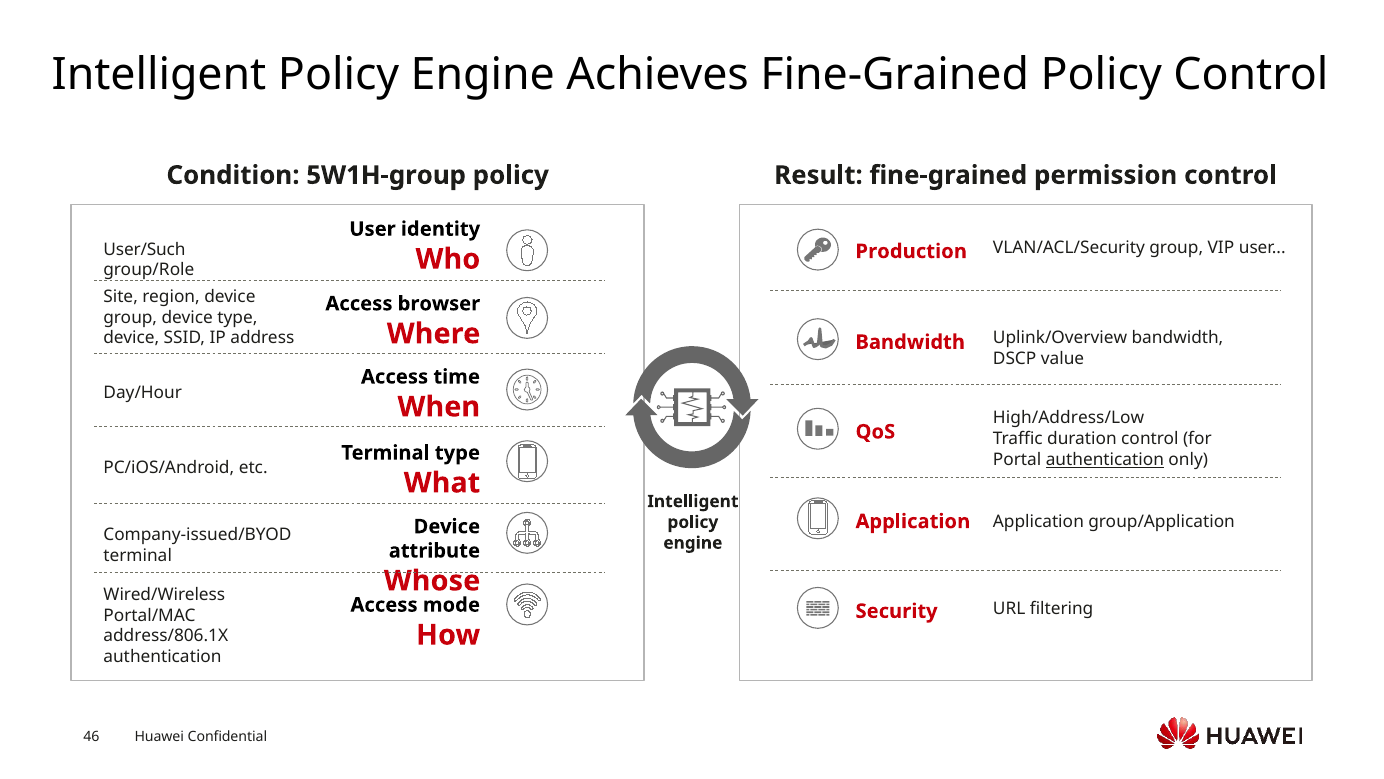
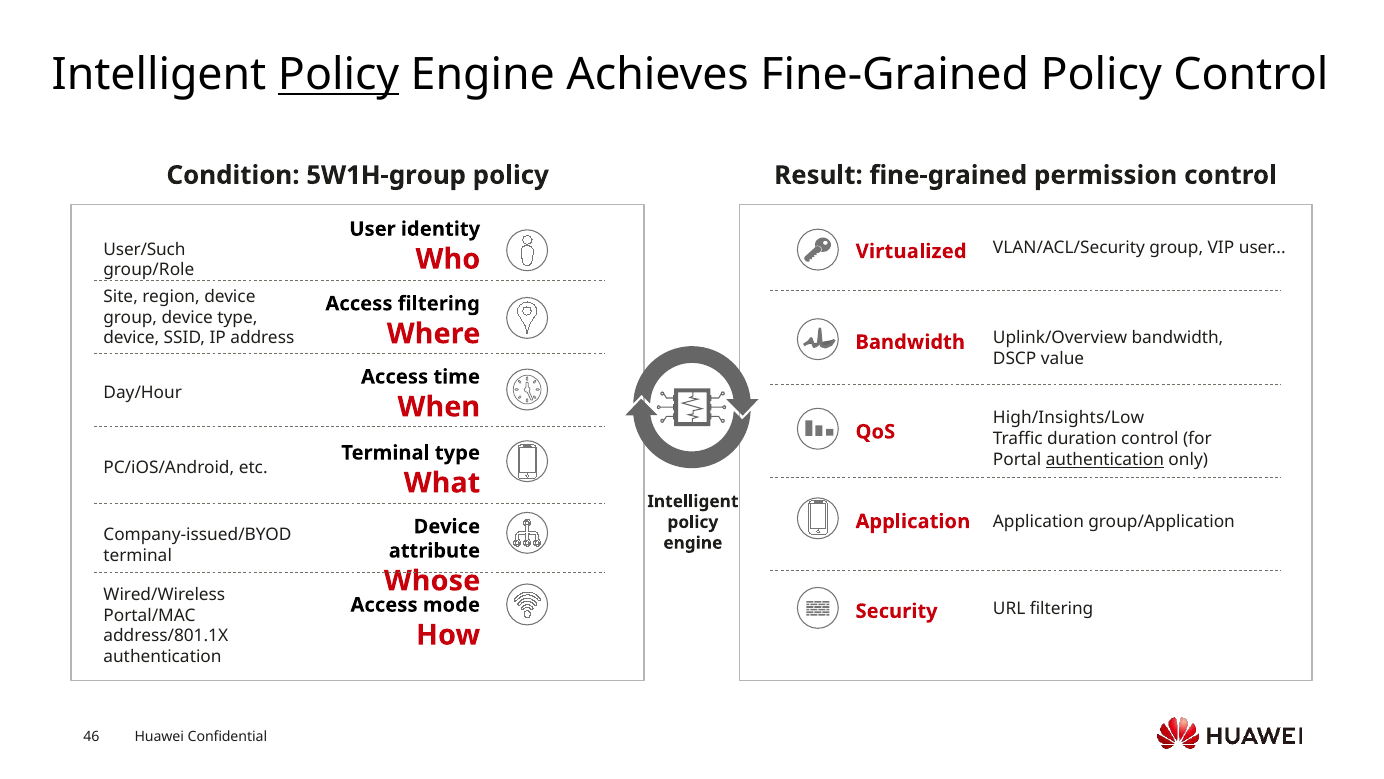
Policy underline: none -> present (339, 75)
Production: Production -> Virtualized (911, 251)
Access browser: browser -> filtering (439, 304)
High/Address/Low: High/Address/Low -> High/Insights/Low (1069, 418)
address/806.1X: address/806.1X -> address/801.1X (166, 636)
